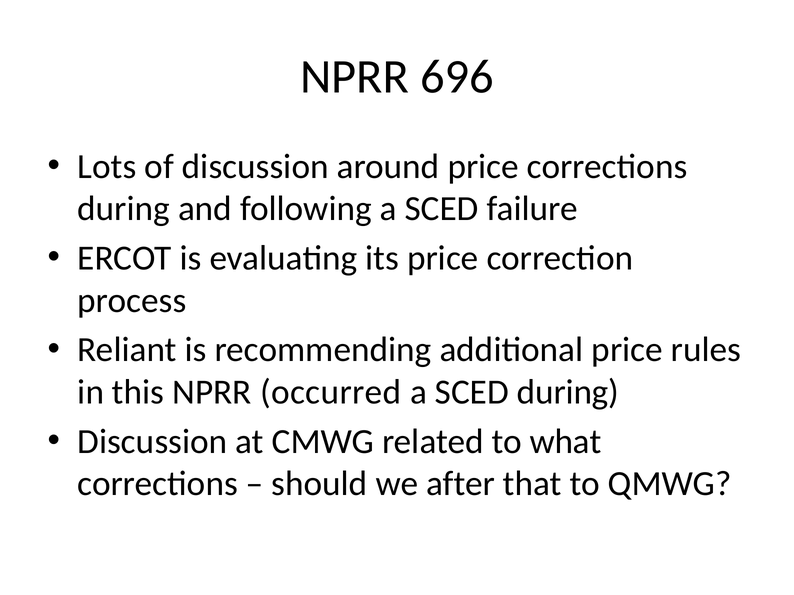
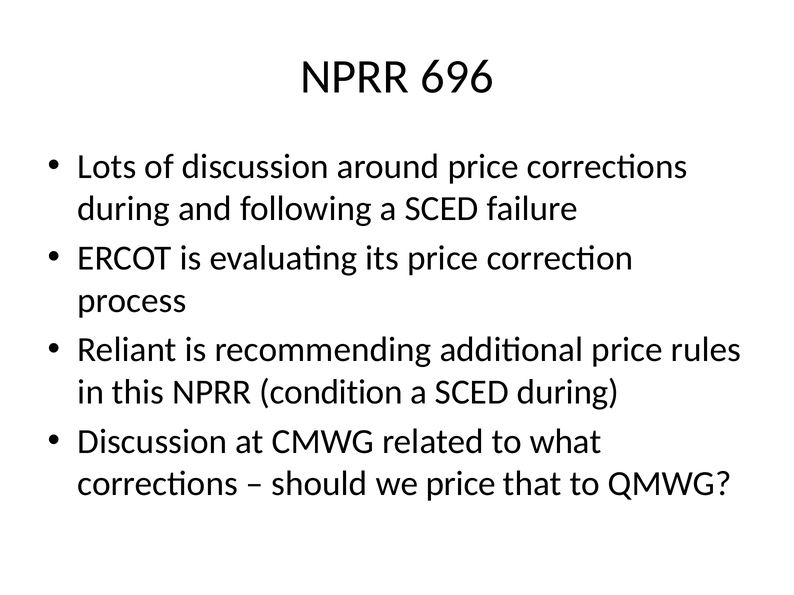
occurred: occurred -> condition (331, 392)
we after: after -> price (461, 484)
